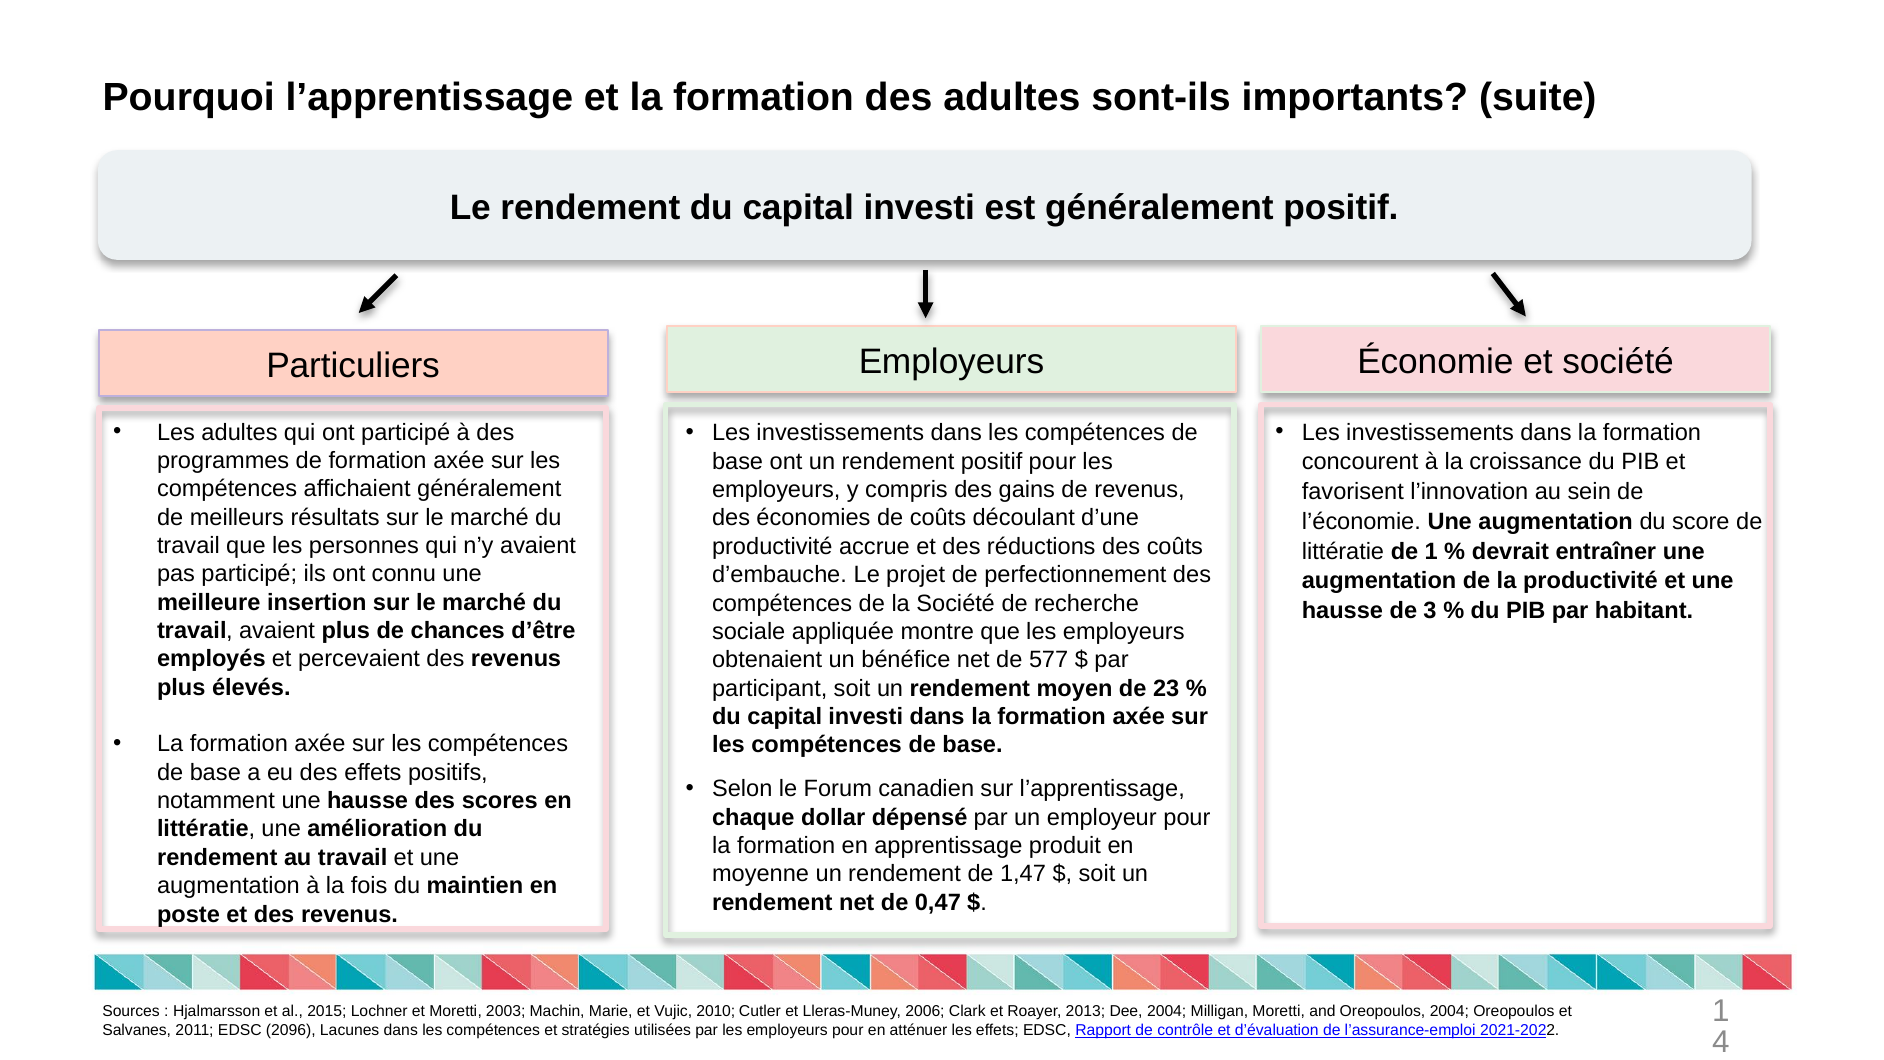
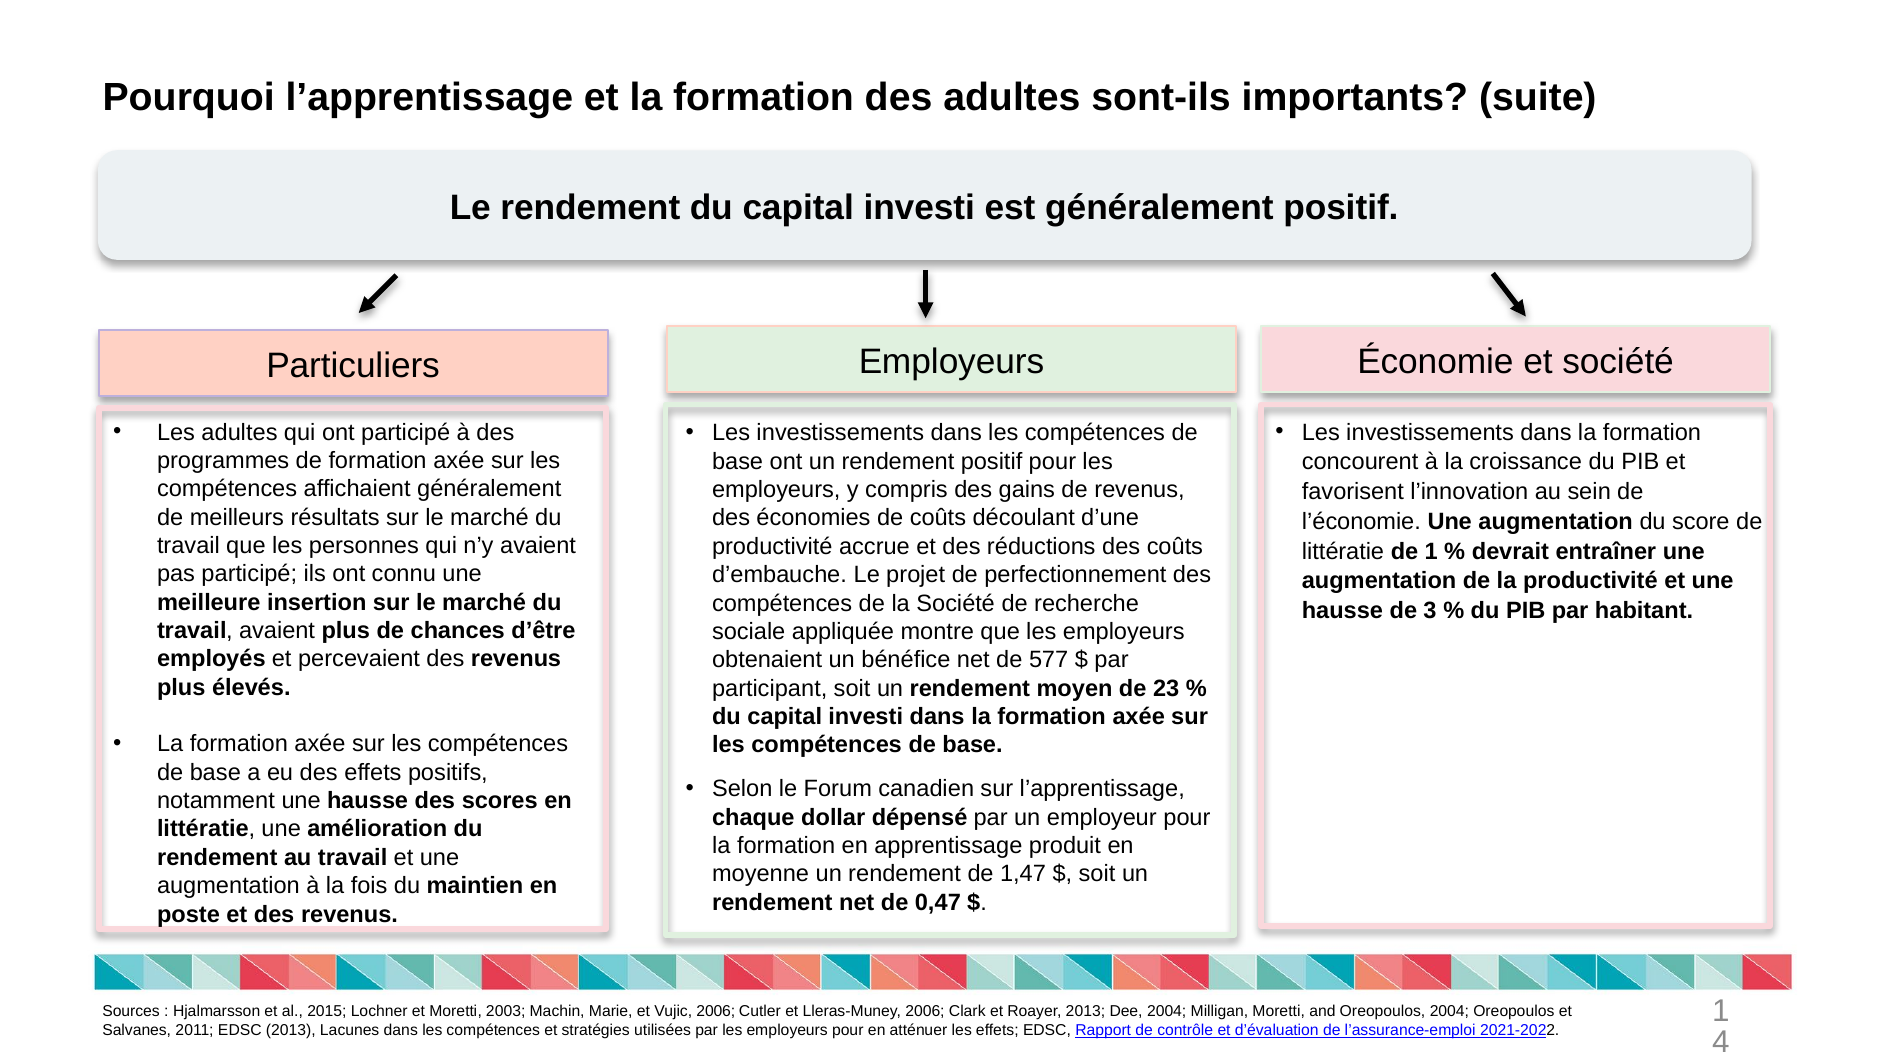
Vujic 2010: 2010 -> 2006 (716, 1011)
EDSC 2096: 2096 -> 2013 (291, 1030)
